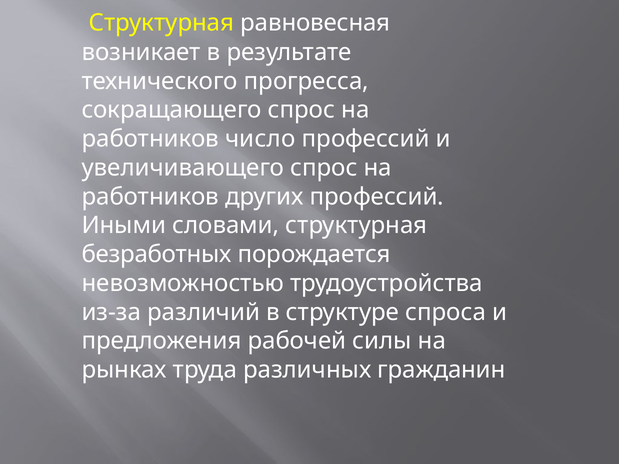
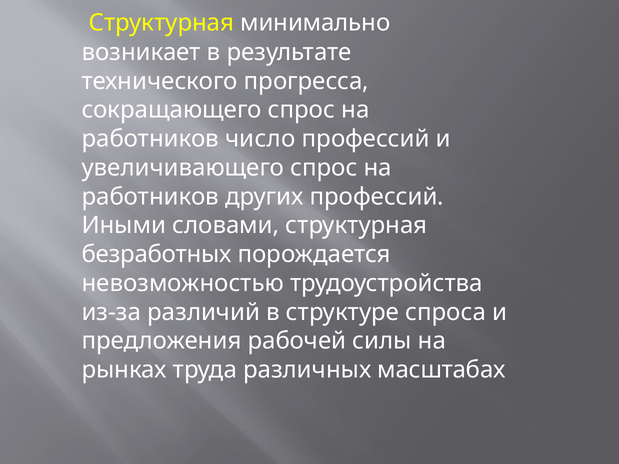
равновесная: равновесная -> минимально (315, 23)
гражданин: гражданин -> масштабах (441, 370)
